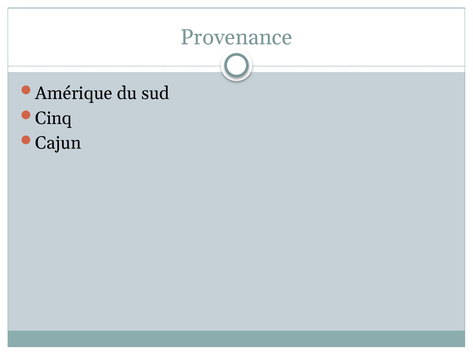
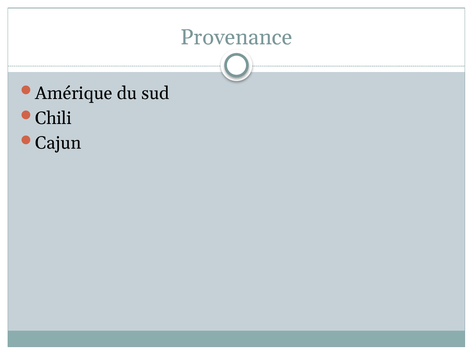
Cinq: Cinq -> Chili (53, 118)
